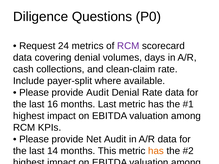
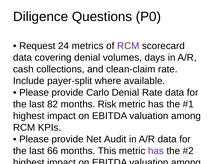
provide Audit: Audit -> Carlo (98, 93)
16: 16 -> 82 (53, 104)
months Last: Last -> Risk (107, 104)
14: 14 -> 66 (53, 151)
has colour: orange -> purple (156, 151)
